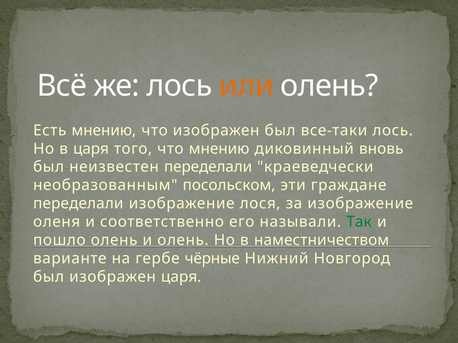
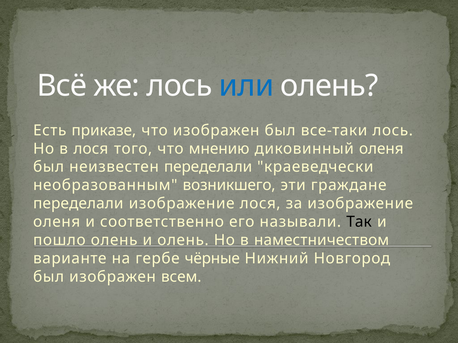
или colour: orange -> blue (246, 86)
Есть мнению: мнению -> приказе (104, 131)
в царя: царя -> лося (91, 149)
диковинный вновь: вновь -> оленя (381, 149)
посольском: посольском -> возникшего (229, 186)
Так colour: green -> black (359, 222)
изображен царя: царя -> всем (181, 277)
